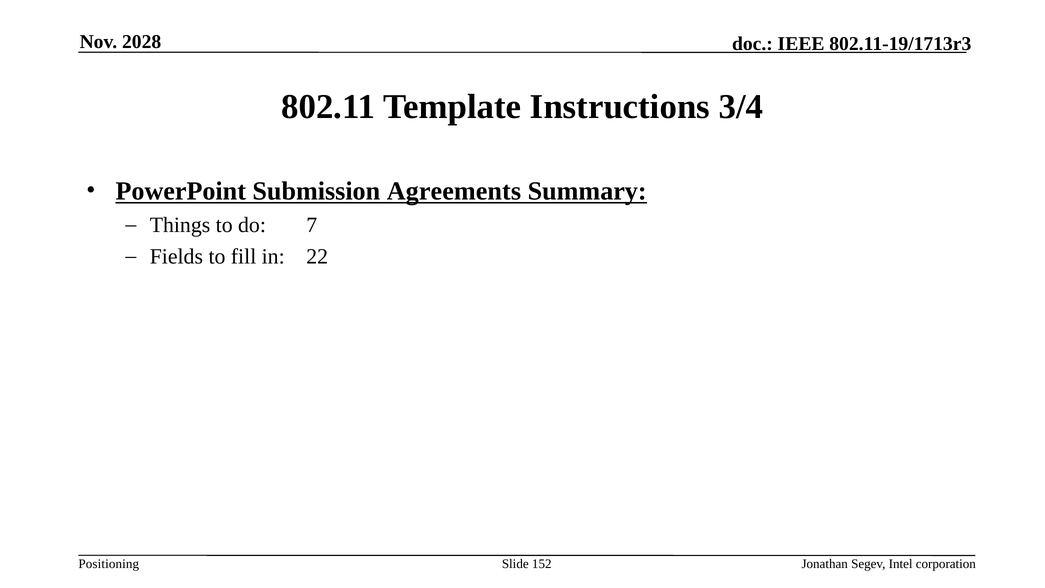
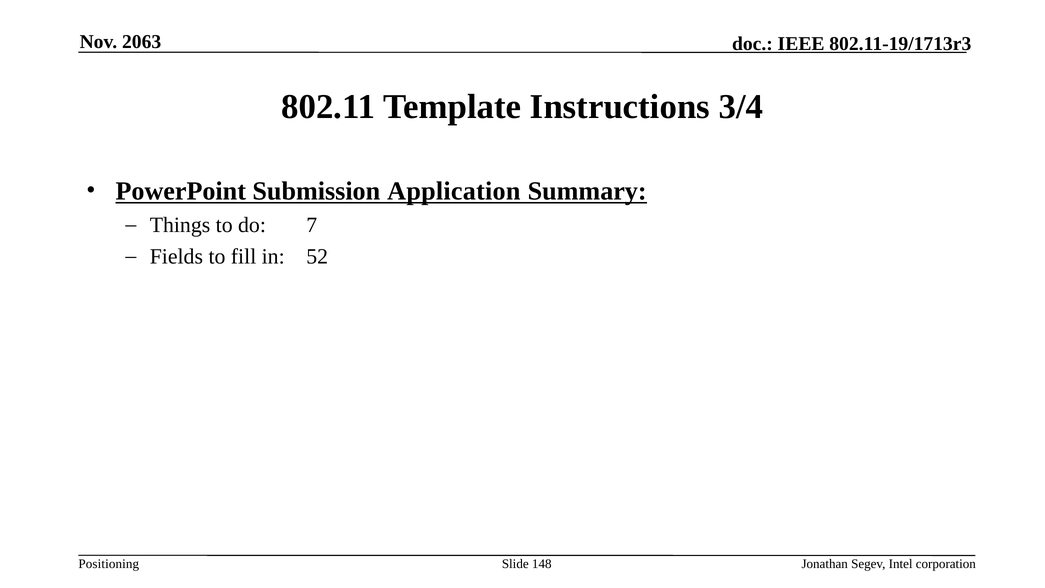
2028: 2028 -> 2063 (142, 42)
Agreements: Agreements -> Application (454, 191)
22: 22 -> 52 (317, 257)
152: 152 -> 148 (542, 564)
